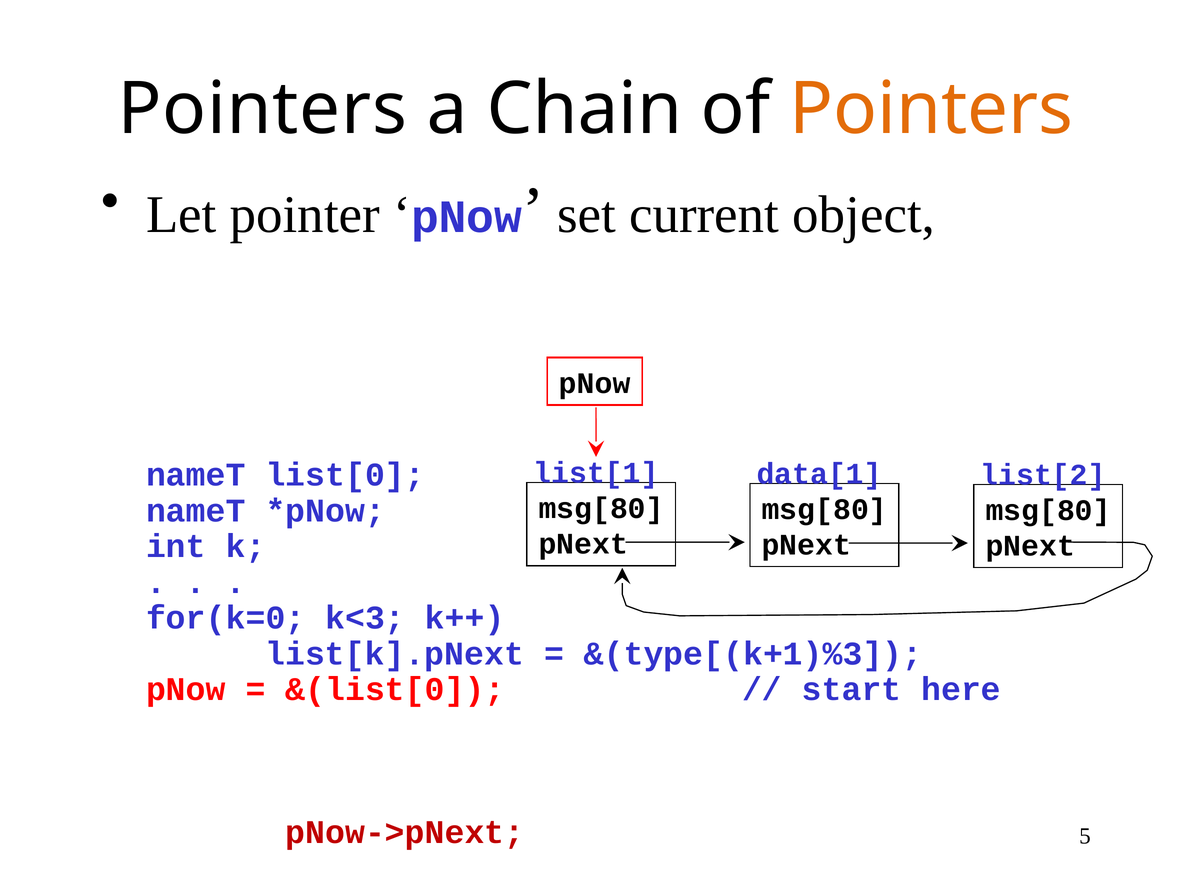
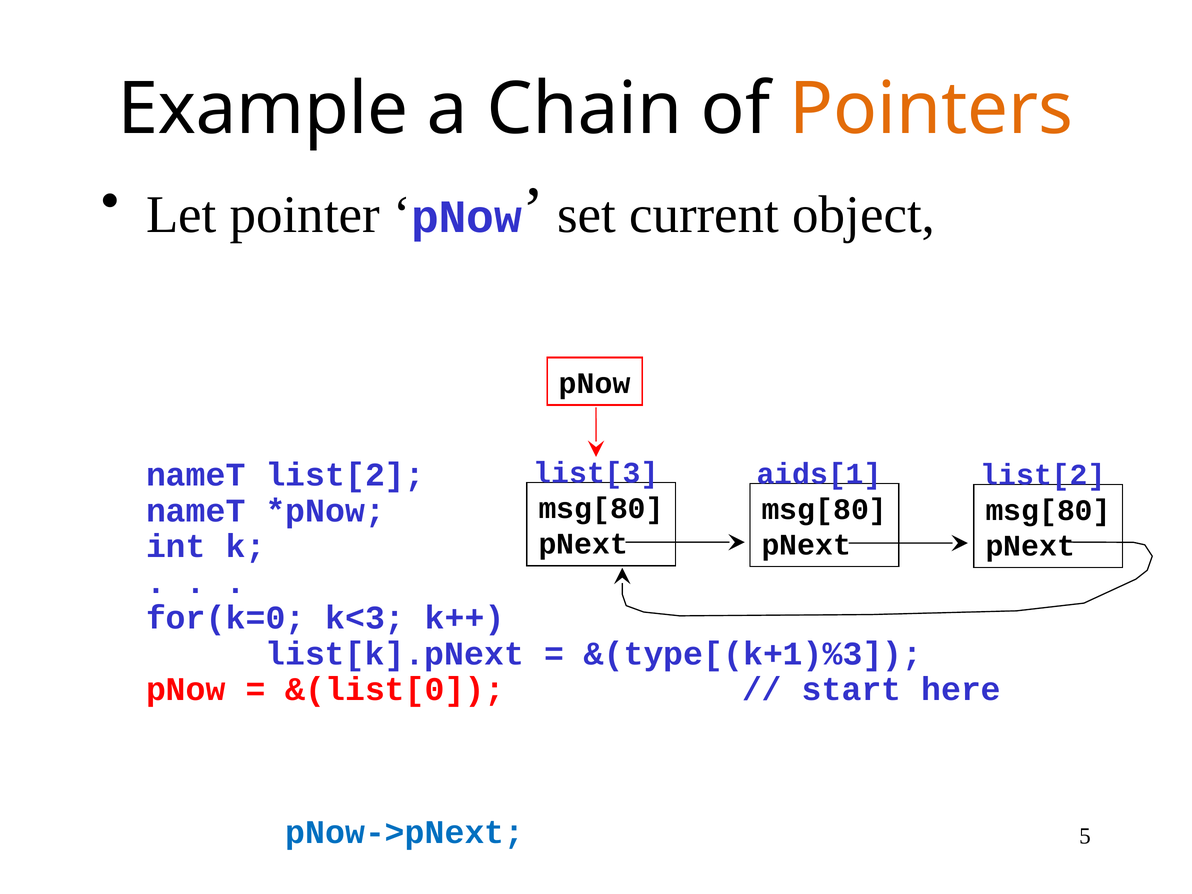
Pointers: Pointers -> Example (263, 109)
list[1: list[1 -> list[3 (596, 473)
nameT list[0: list[0 -> list[2 (345, 475)
data[1: data[1 -> aids[1 (819, 474)
pNow->pNext colour: red -> blue (405, 833)
